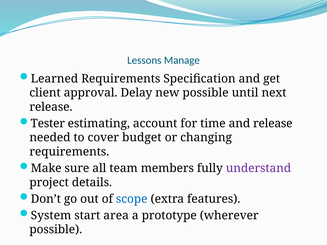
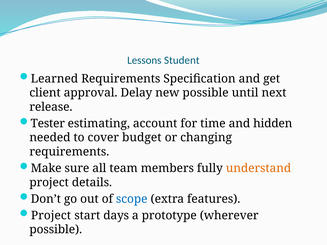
Manage: Manage -> Student (182, 60)
and release: release -> hidden (273, 124)
understand colour: purple -> orange (258, 168)
System: System -> Project (51, 216)
area: area -> days (116, 216)
